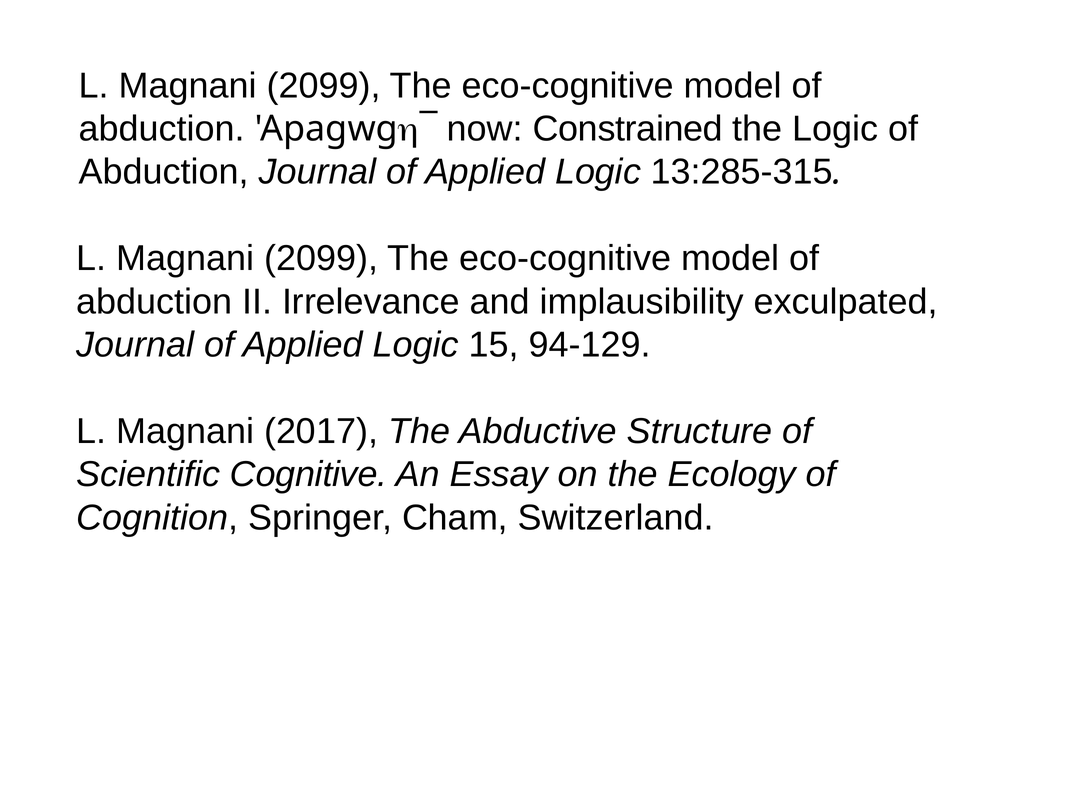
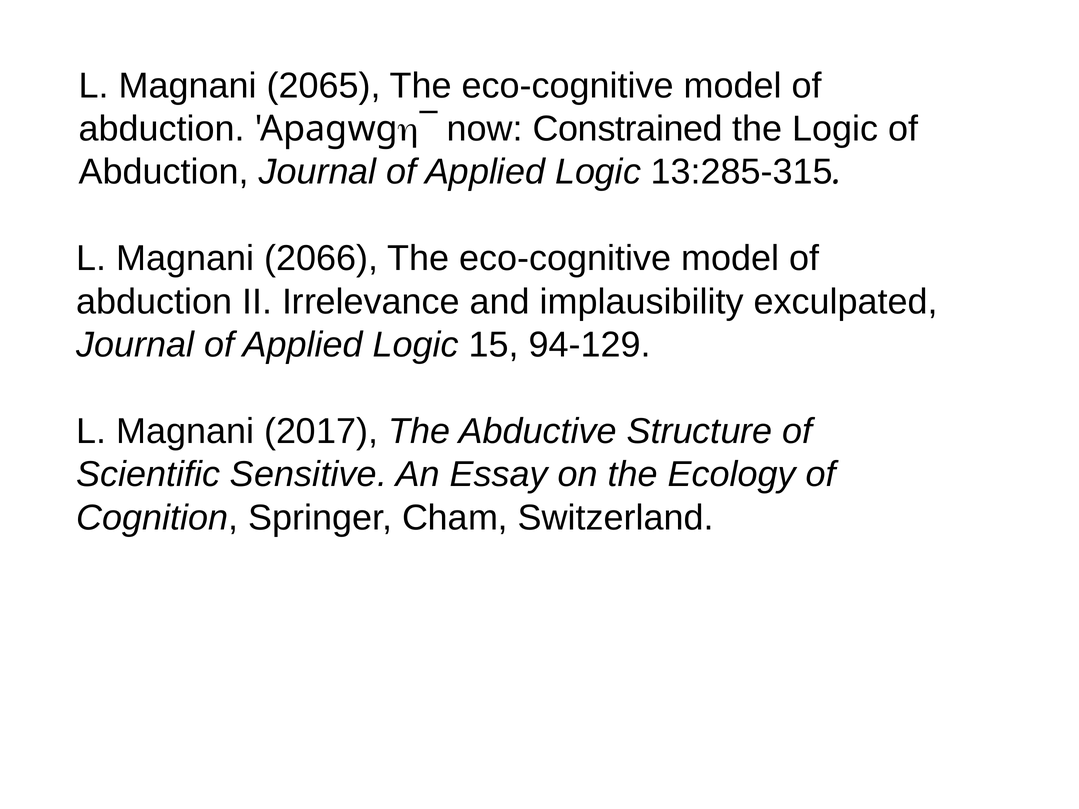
2099: 2099 -> 2065 (324, 86)
2099: 2099 -> 2066 (321, 259)
Cognitive: Cognitive -> Sensitive (308, 475)
